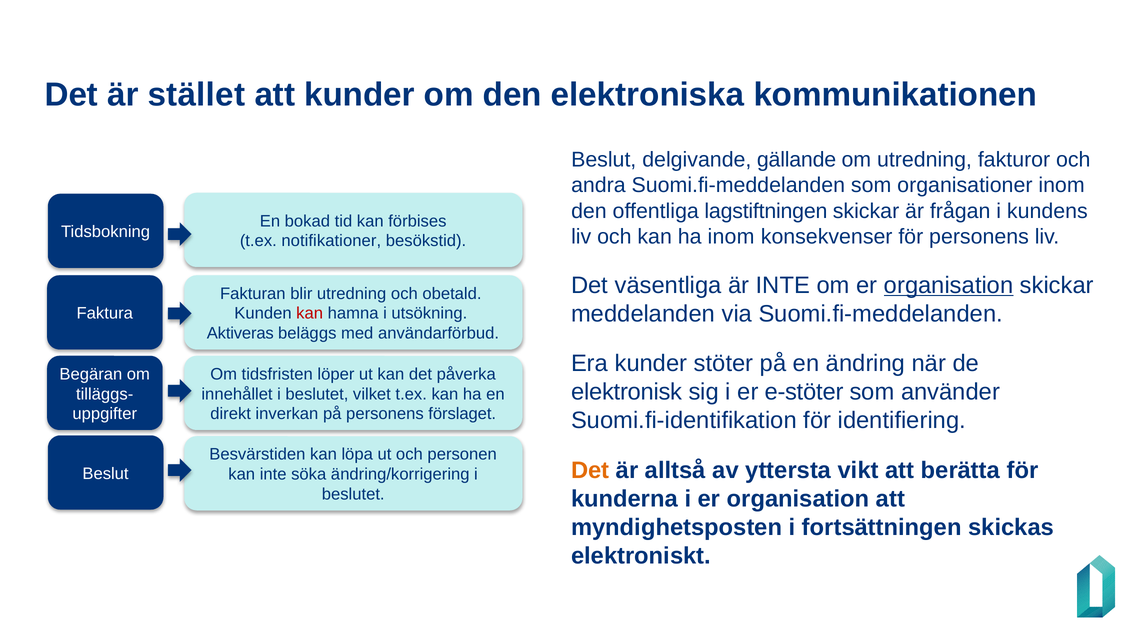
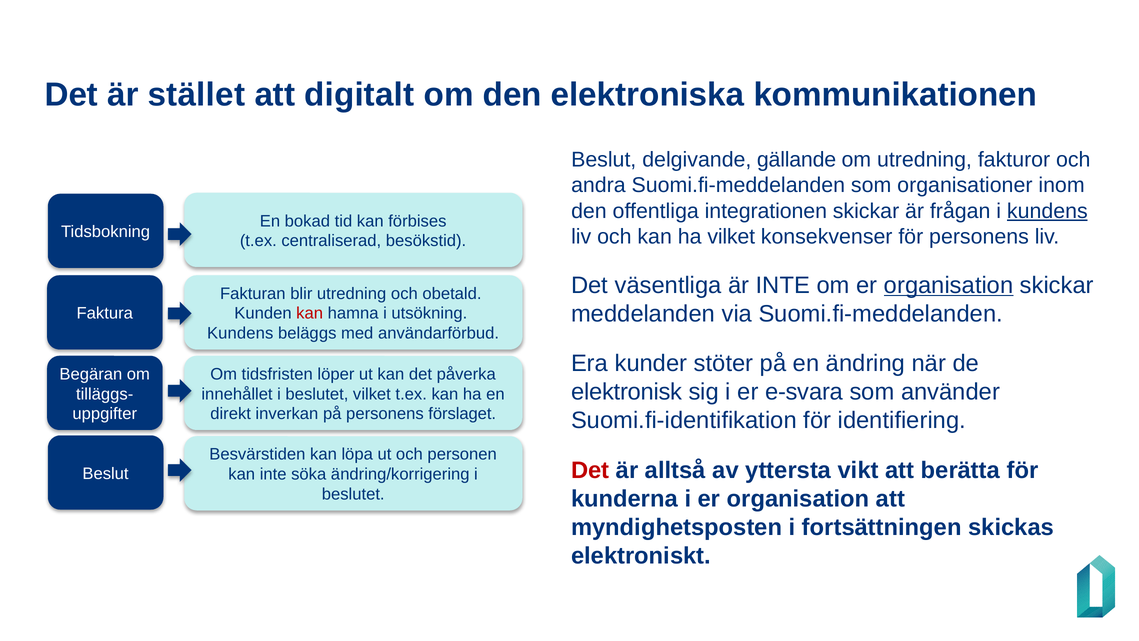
att kunder: kunder -> digitalt (359, 95)
lagstiftningen: lagstiftningen -> integrationen (766, 211)
kundens underline: none -> present (1047, 211)
ha inom: inom -> vilket (731, 237)
notifikationer: notifikationer -> centraliserad (331, 241)
Aktiveras: Aktiveras -> Kundens (240, 333)
e-stöter: e-stöter -> e-svara (804, 392)
Det colour: orange -> red (590, 470)
